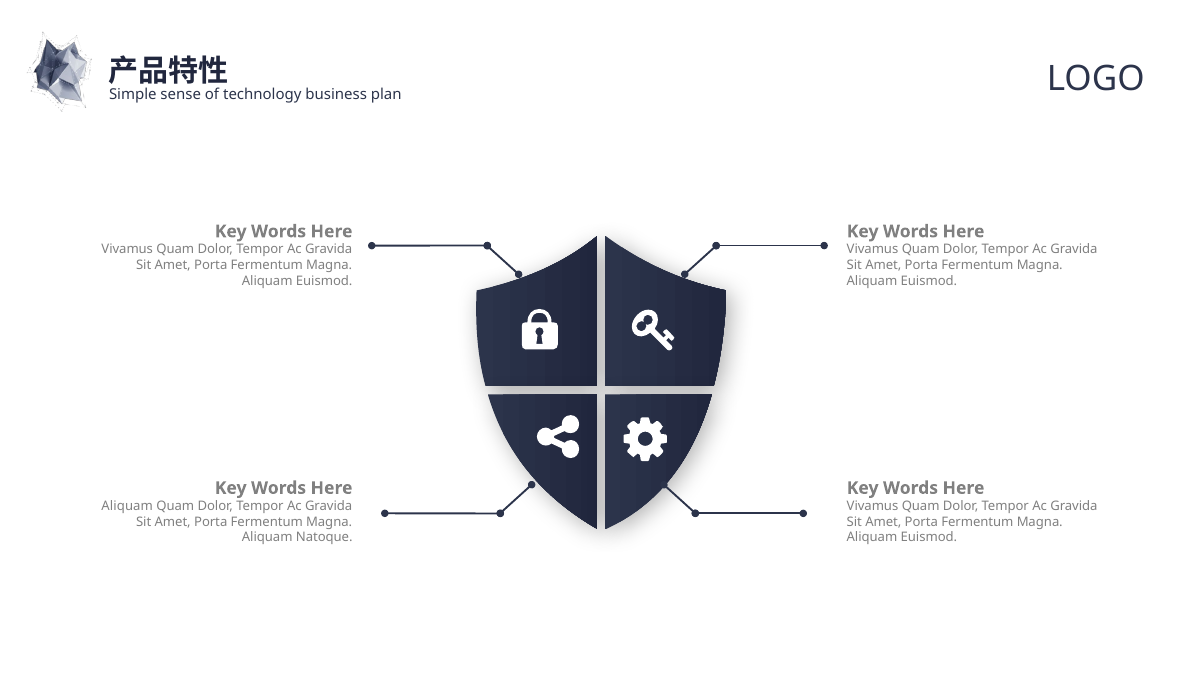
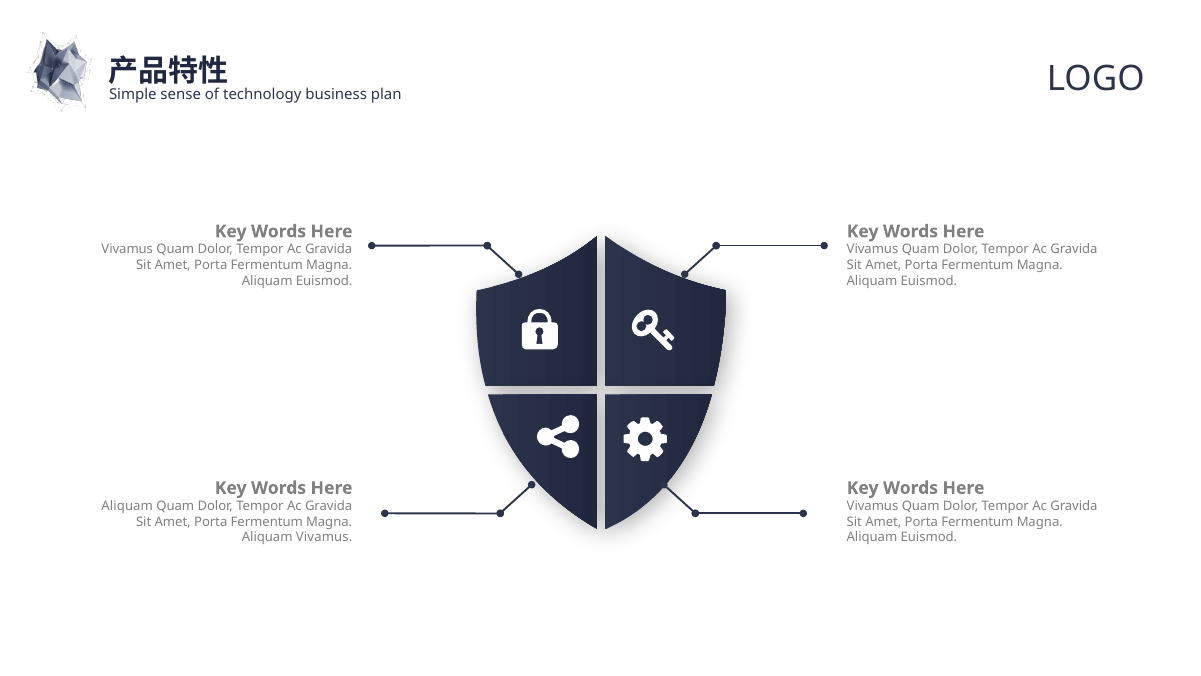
Aliquam Natoque: Natoque -> Vivamus (324, 537)
